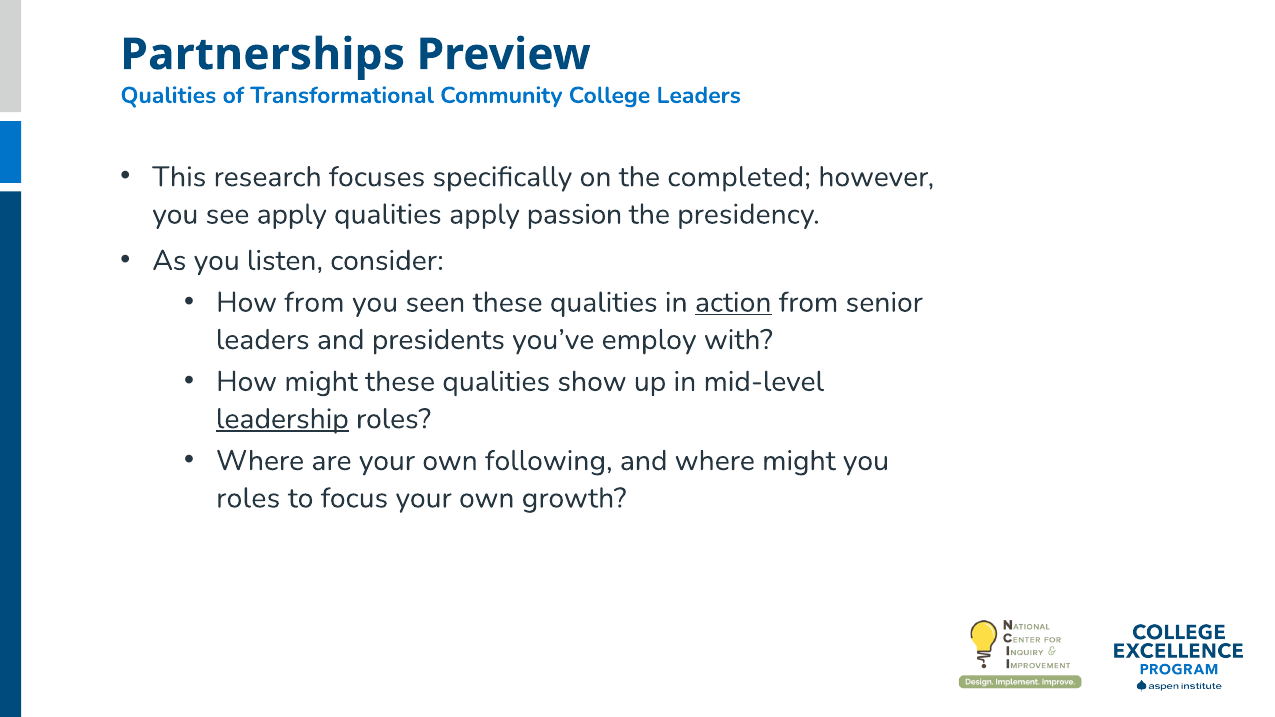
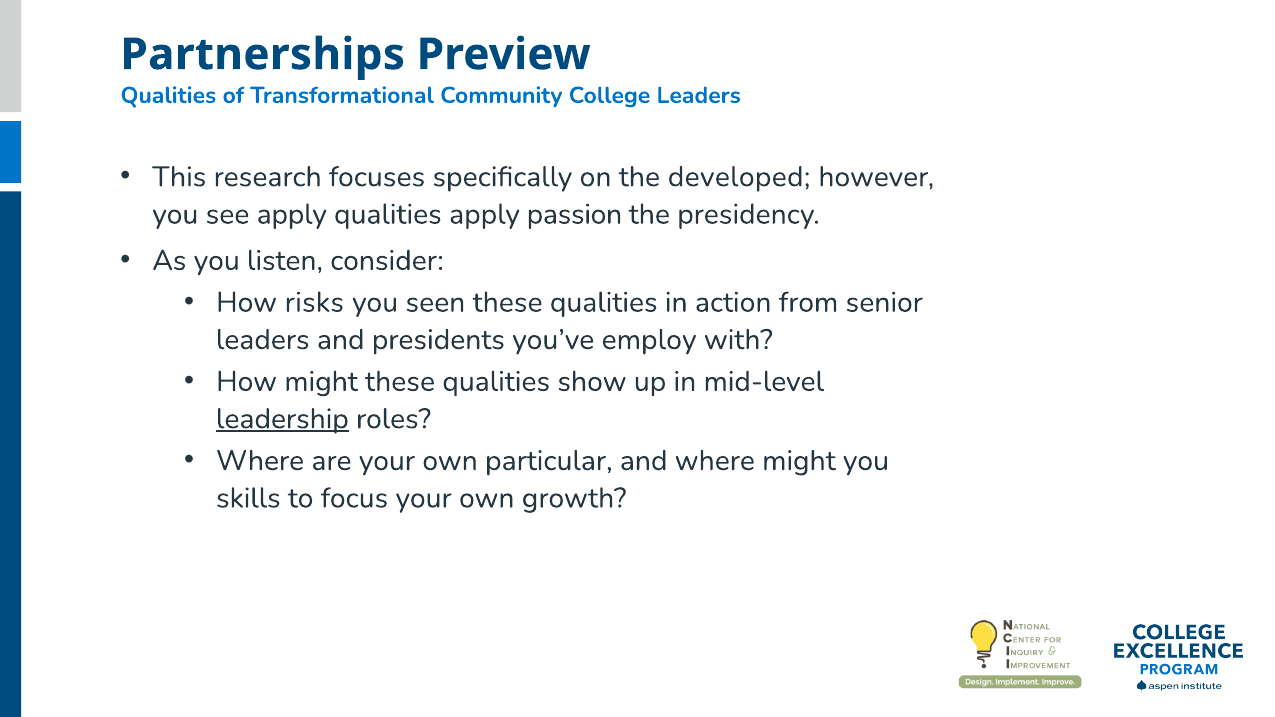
completed: completed -> developed (739, 177)
How from: from -> risks (314, 302)
action underline: present -> none (733, 302)
following: following -> particular (549, 461)
roles: roles -> skills (248, 498)
